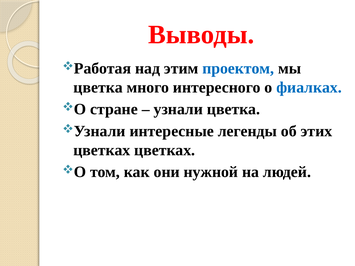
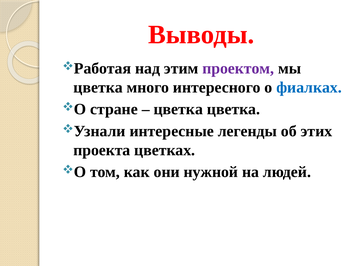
проектом colour: blue -> purple (238, 69)
узнали: узнали -> цветка (178, 109)
цветках: цветках -> проекта (102, 150)
